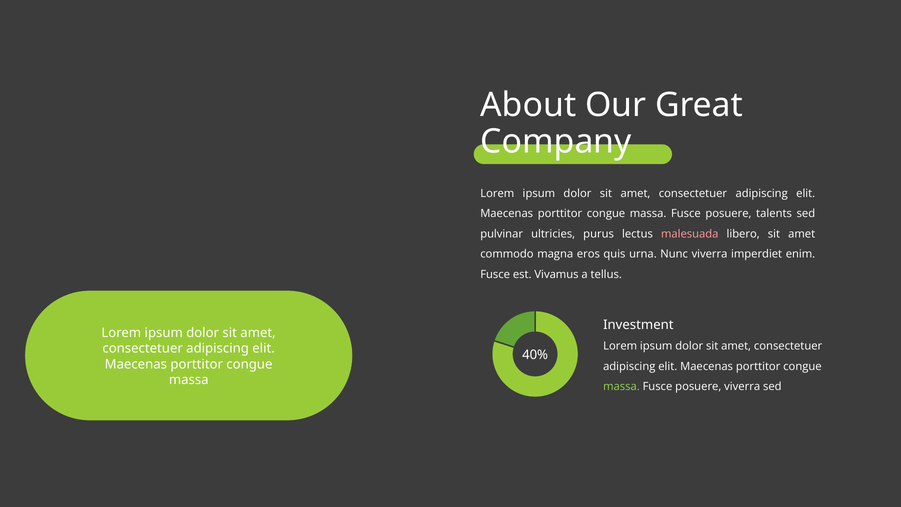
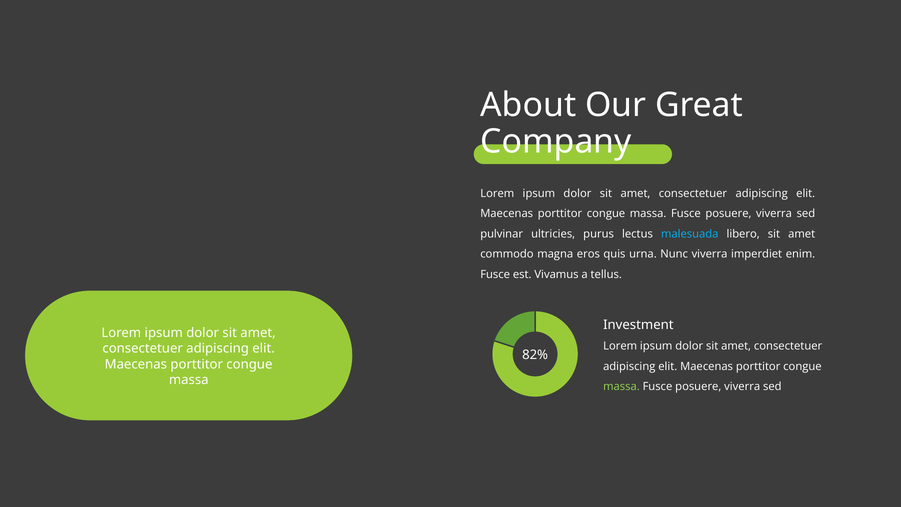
talents: talents -> viverra (774, 214)
malesuada colour: pink -> light blue (690, 234)
40%: 40% -> 82% (535, 355)
